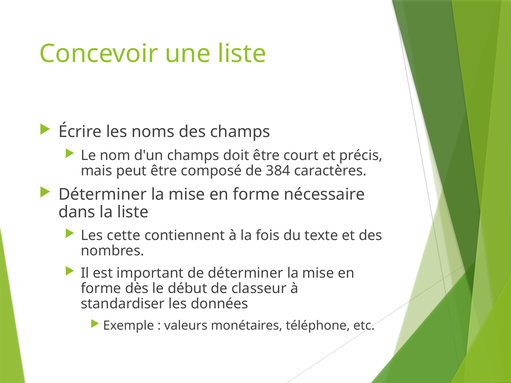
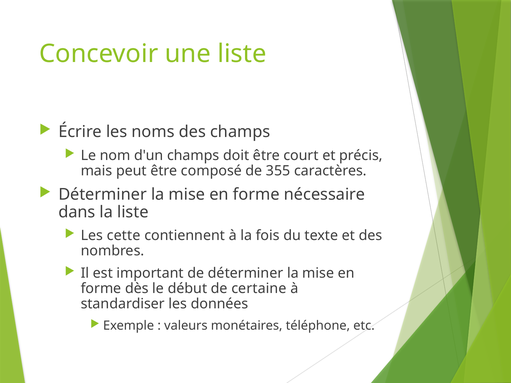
384: 384 -> 355 (278, 171)
classeur: classeur -> certaine (259, 289)
